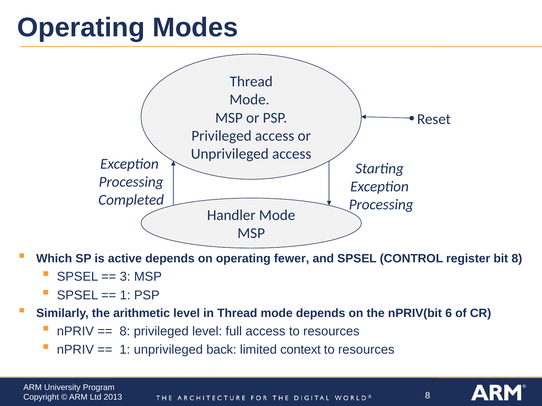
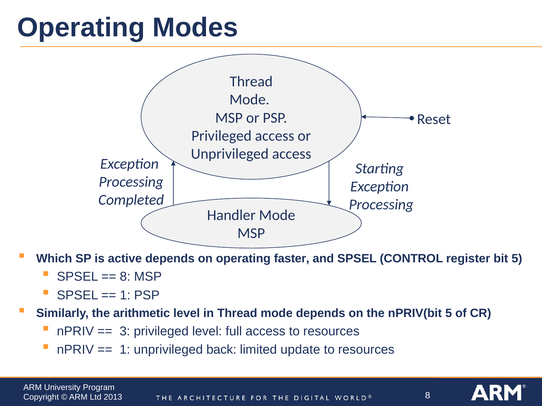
fewer: fewer -> faster (292, 259)
bit 8: 8 -> 5 (517, 259)
3: 3 -> 8 (125, 277)
nPRIV(bit 6: 6 -> 5 (449, 313)
8: 8 -> 3 (125, 332)
context: context -> update (300, 350)
